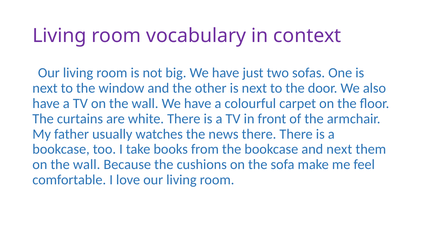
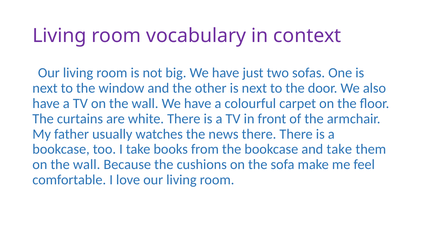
and next: next -> take (339, 149)
